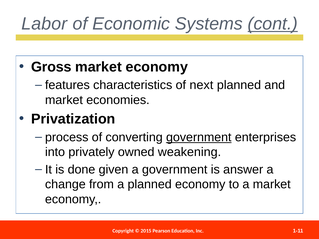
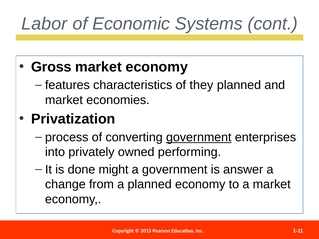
cont underline: present -> none (273, 24)
next: next -> they (201, 85)
weakening: weakening -> performing (189, 152)
given: given -> might (114, 170)
